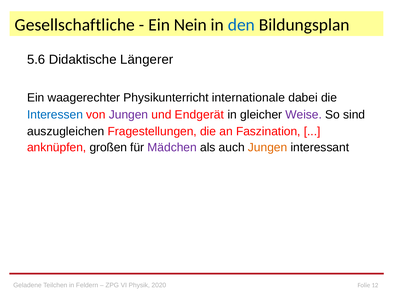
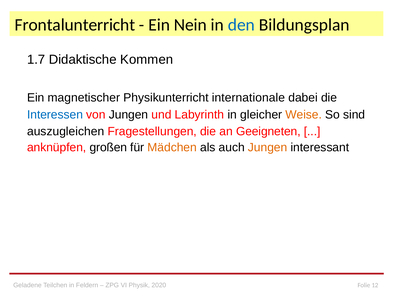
Gesellschaftliche: Gesellschaftliche -> Frontalunterricht (75, 25)
5.6: 5.6 -> 1.7 (36, 59)
Längerer: Längerer -> Kommen (147, 59)
waagerechter: waagerechter -> magnetischer (84, 98)
Jungen colour: purple -> black (129, 114)
Endgerät: Endgerät -> Labyrinth (199, 114)
Weise colour: purple -> orange (304, 114)
Faszination: Faszination -> Geeigneten (268, 131)
Mädchen colour: purple -> orange (172, 147)
